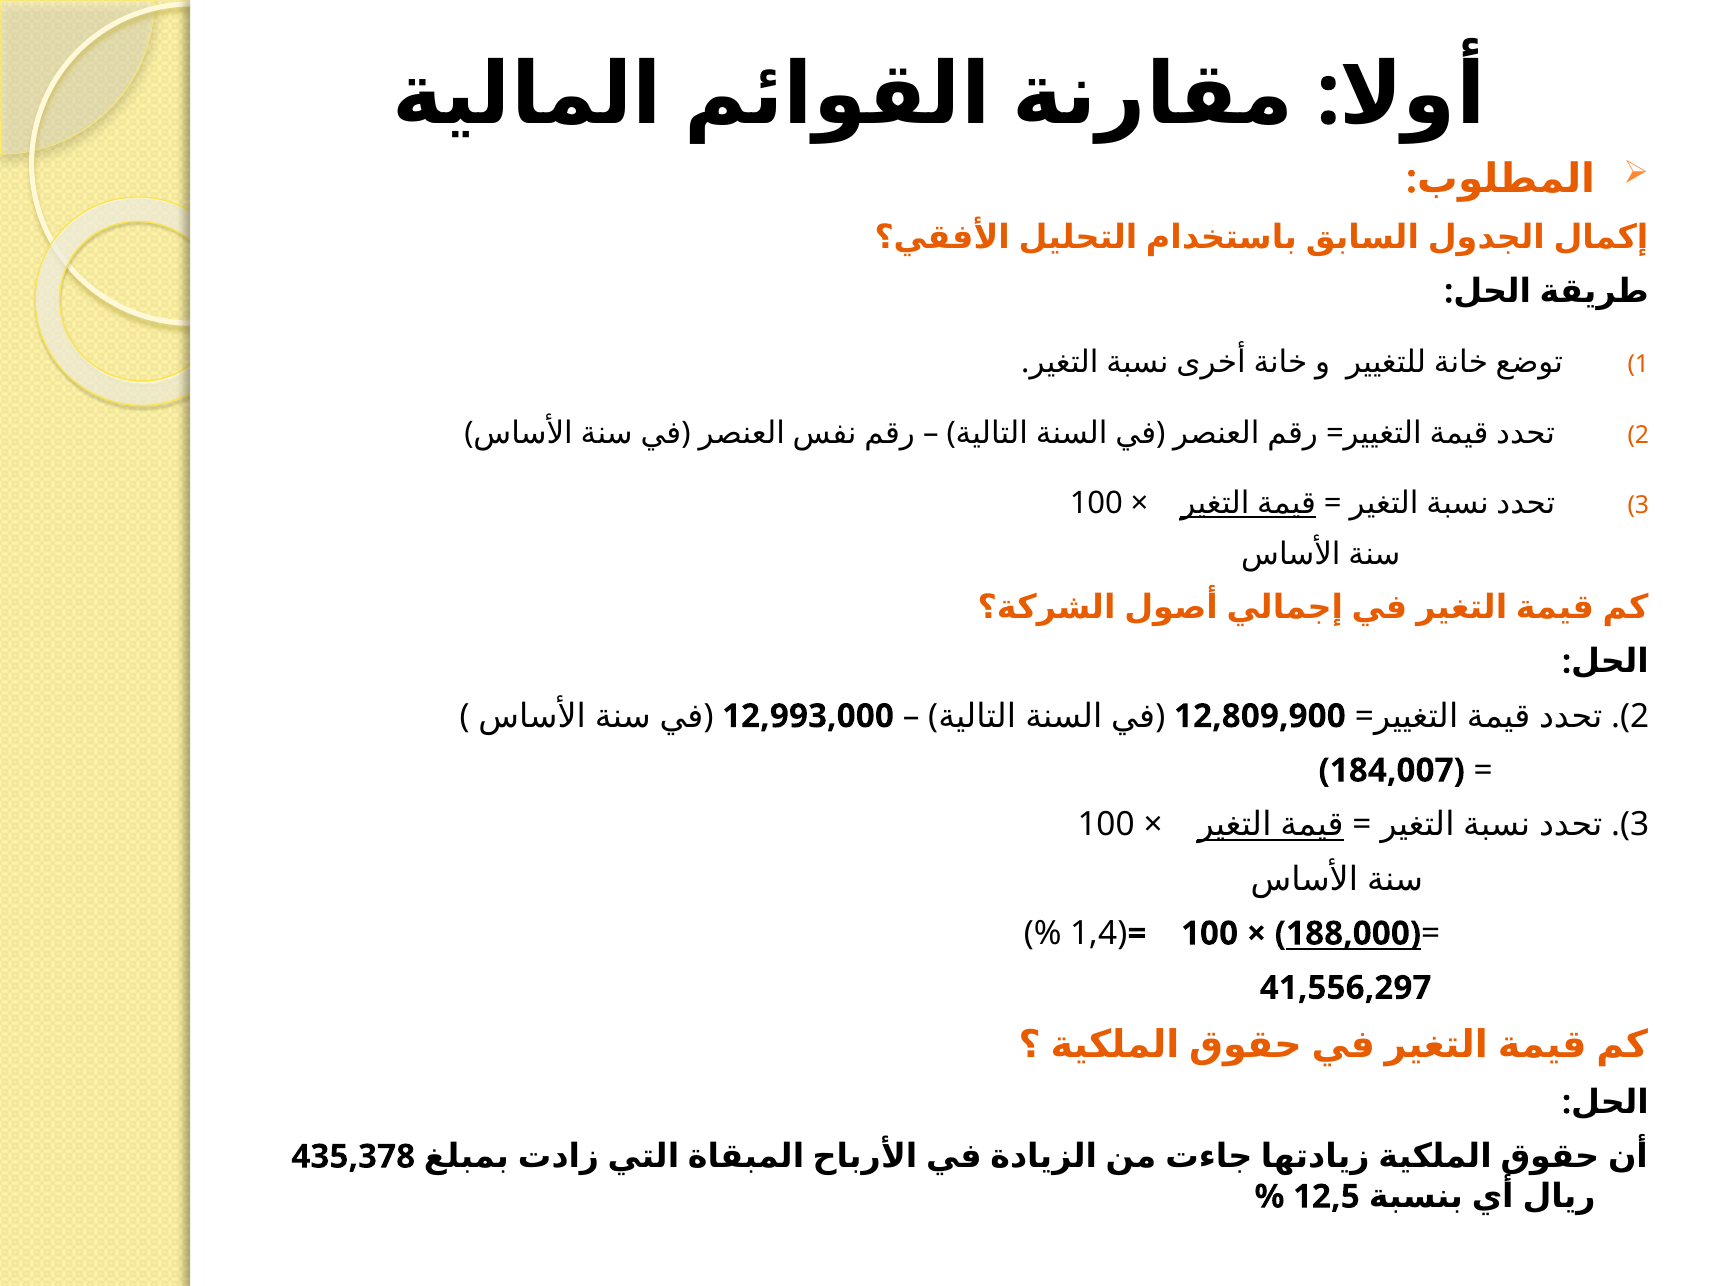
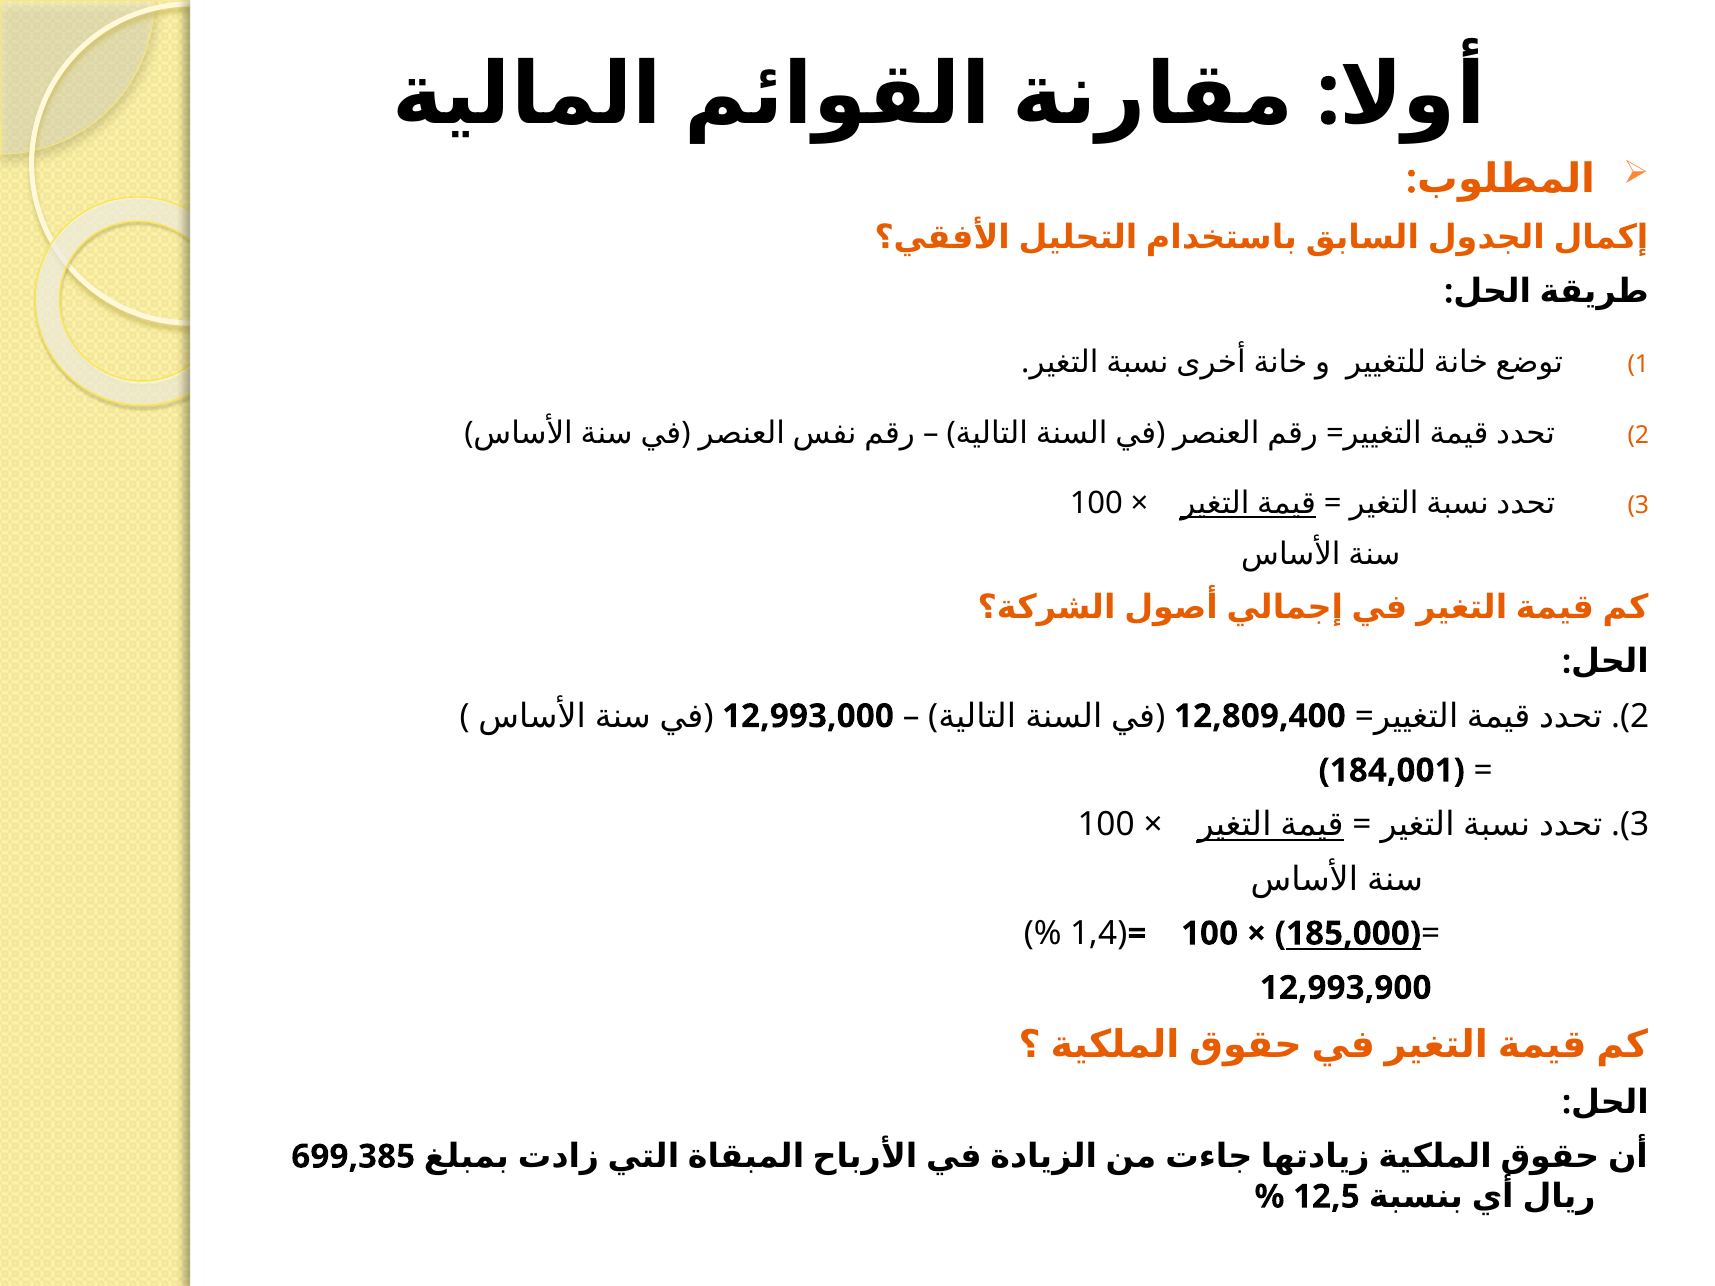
12,809,900: 12,809,900 -> 12,809,400 (1260, 716)
184,007: 184,007 -> 184,001 (1392, 771)
188,000: 188,000 -> 185,000 (1348, 934)
41,556,297: 41,556,297 -> 12,993,900 (1346, 988)
435,378: 435,378 -> 699,385 (353, 1157)
